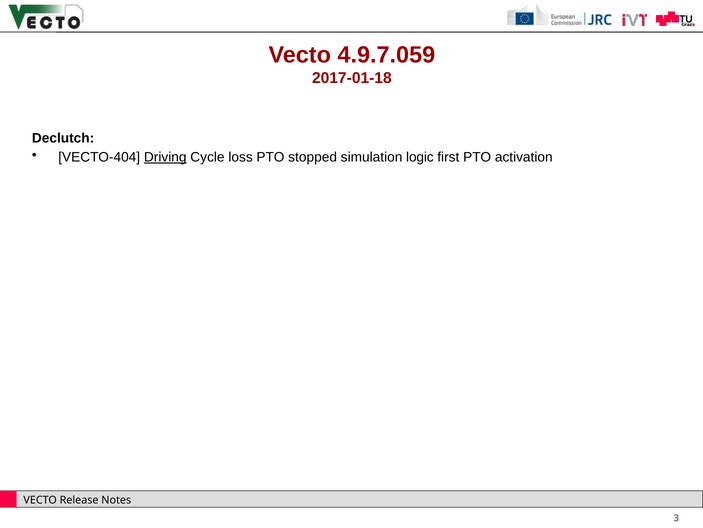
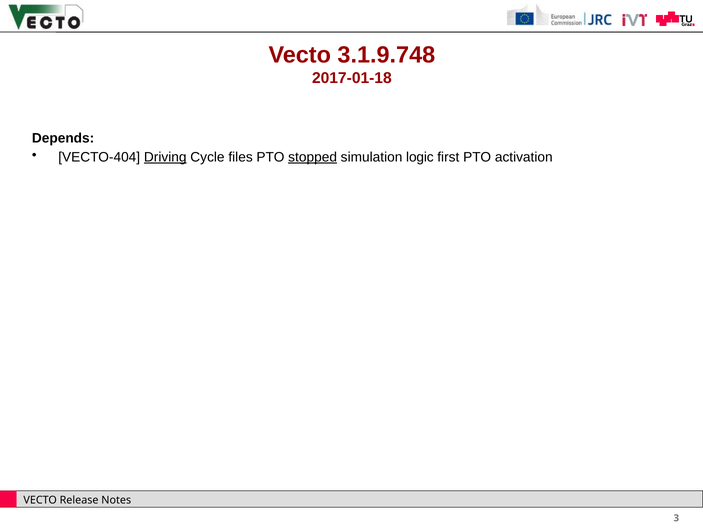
4.9.7.059: 4.9.7.059 -> 3.1.9.748 (386, 55)
Declutch: Declutch -> Depends (63, 138)
loss: loss -> files (241, 157)
stopped underline: none -> present (313, 157)
